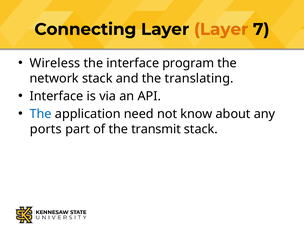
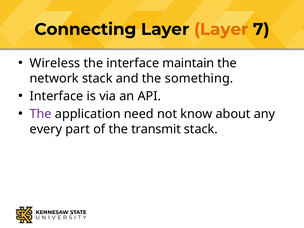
program: program -> maintain (188, 63)
translating: translating -> something (199, 78)
The colour: blue -> purple (41, 114)
ports: ports -> every (46, 129)
